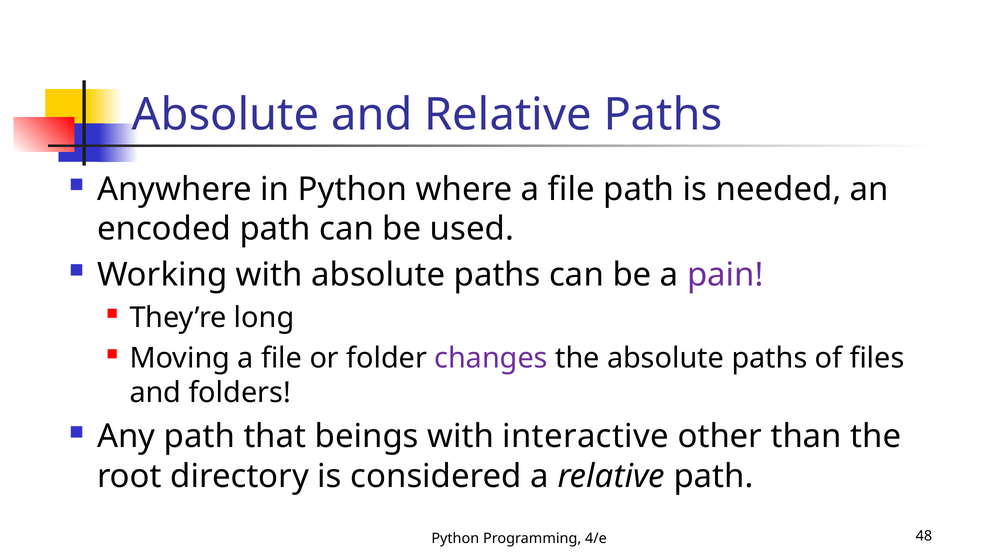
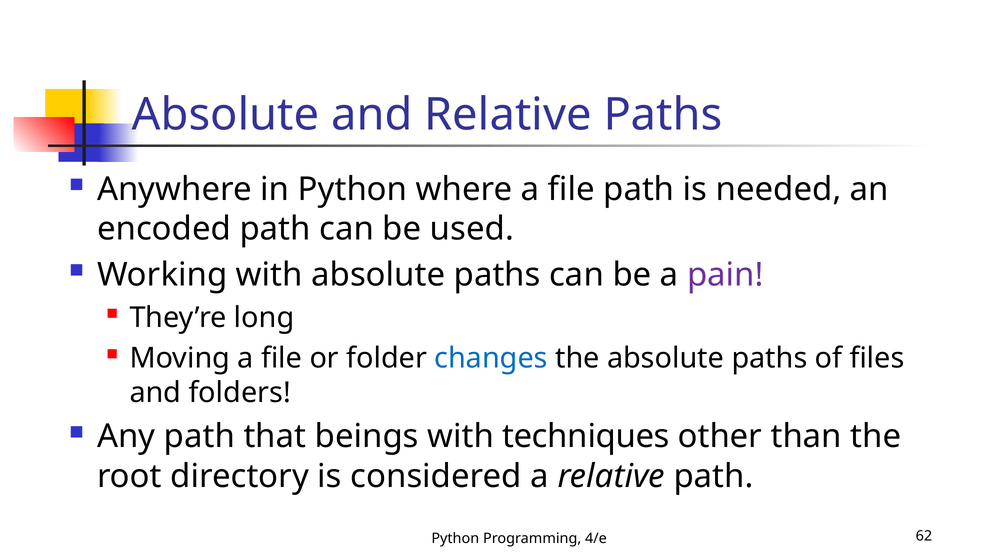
changes colour: purple -> blue (491, 358)
interactive: interactive -> techniques (586, 437)
48: 48 -> 62 (924, 536)
